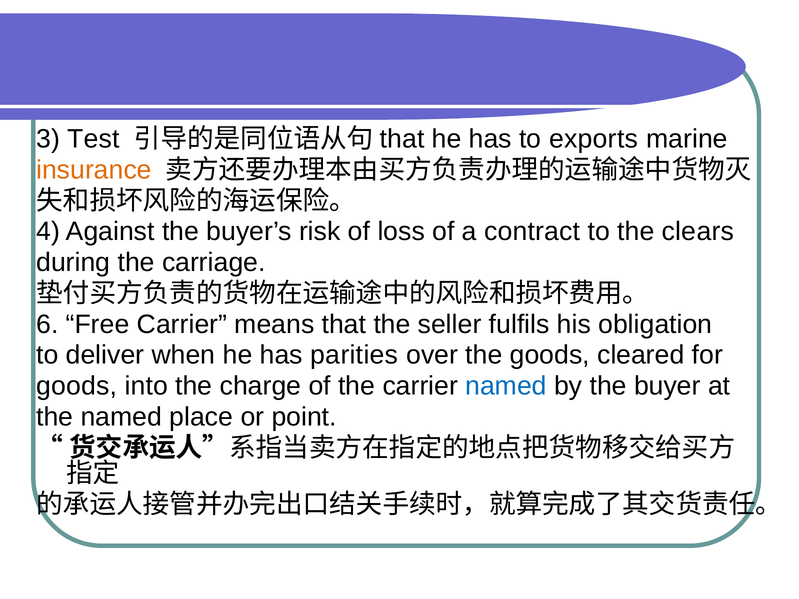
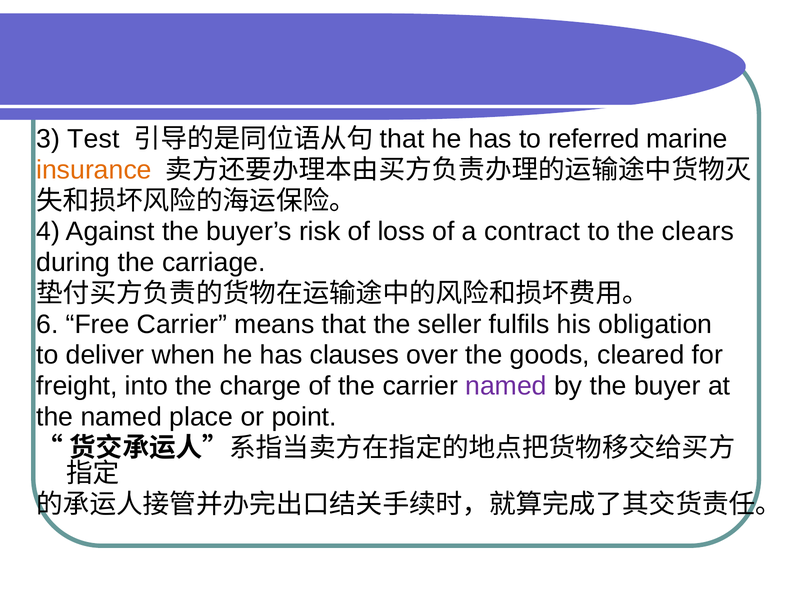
exports: exports -> referred (594, 139)
parities: parities -> clauses (354, 355)
goods: goods -> freight (77, 386)
named colour: blue -> purple (506, 386)
